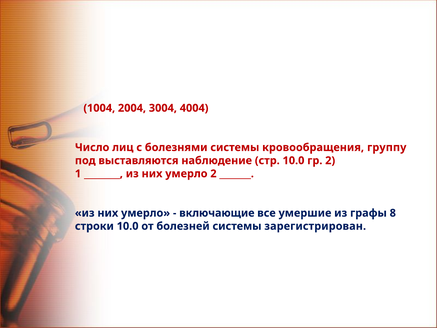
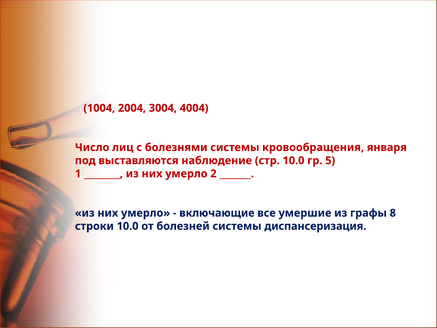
группу: группу -> января (387, 147)
гр 2: 2 -> 5 (330, 160)
зарегистрирован: зарегистрирован -> диспансеризация (315, 226)
